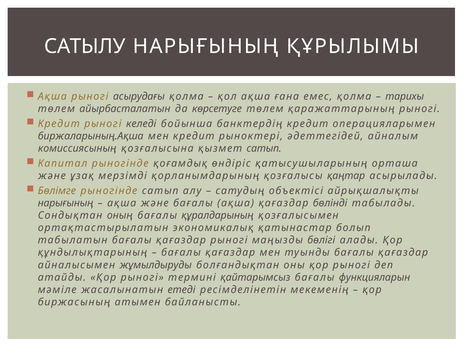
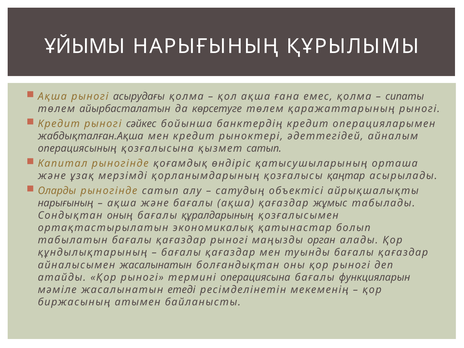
САТЫЛУ: САТЫЛУ -> ҰЙЫМЫ (85, 46)
тарихы: тарихы -> сипаты (405, 96)
келеді: келеді -> сәйкес (141, 124)
биржаларының.Ақша: биржаларының.Ақша -> жабдықталған.Ақша (91, 136)
комиссиясының: комиссиясының -> операциясының (77, 148)
Бөлімге: Бөлімге -> Оларды (57, 191)
бөлінді: бөлінді -> жұмыс (330, 203)
бөлігі: бөлігі -> орган (321, 240)
айналысымен жұмылдыруды: жұмылдыруды -> жасалынатын (156, 265)
қайтарымсыз: қайтарымсыз -> операциясына (255, 277)
